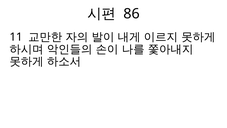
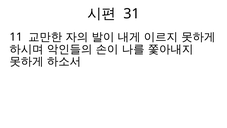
86: 86 -> 31 (132, 14)
